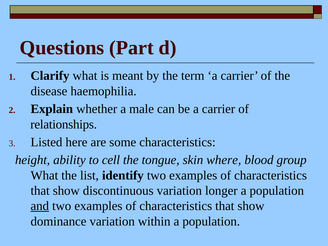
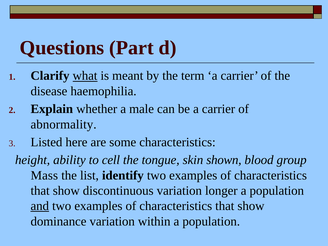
what underline: none -> present (85, 76)
relationships: relationships -> abnormality (64, 124)
where: where -> shown (224, 160)
What: What -> Mass (44, 175)
